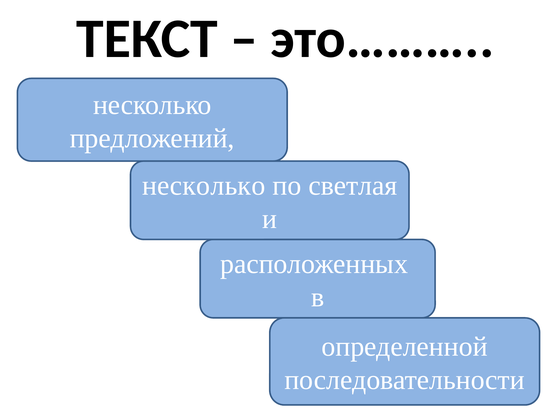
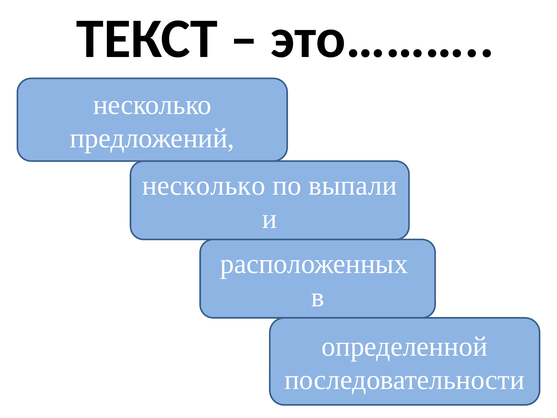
светлая: светлая -> выпали (353, 185)
